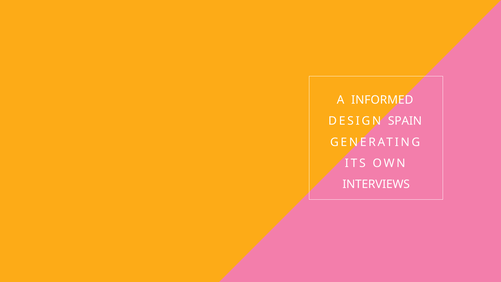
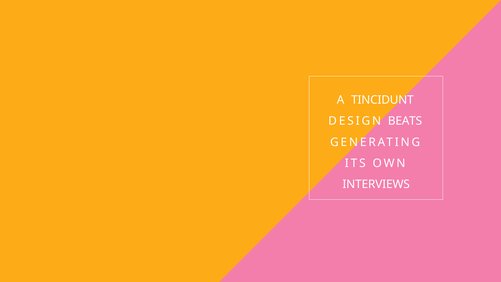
INFORMED: INFORMED -> TINCIDUNT (382, 100)
SPAIN: SPAIN -> BEATS (405, 121)
